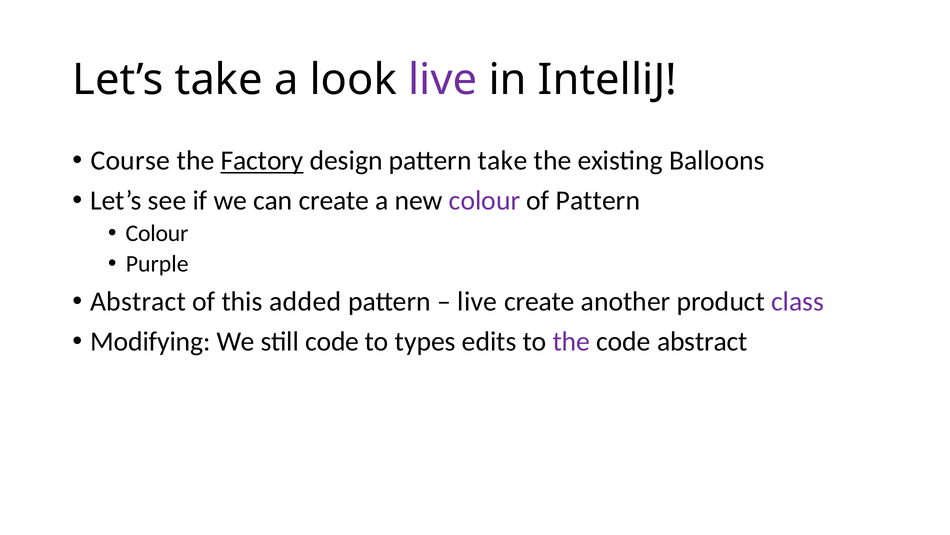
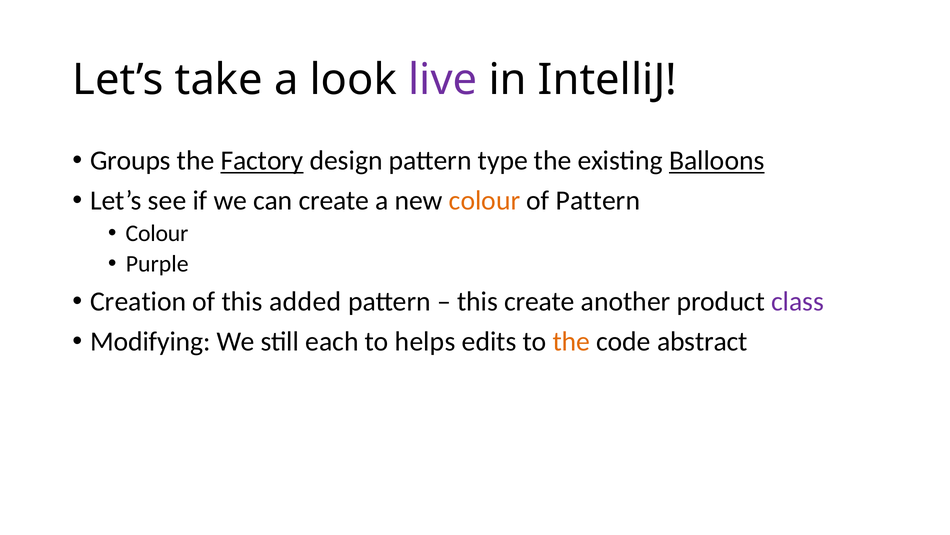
Course: Course -> Groups (131, 161)
pattern take: take -> type (503, 161)
Balloons underline: none -> present (717, 161)
colour colour: purple -> orange (485, 200)
Abstract: Abstract -> Creation (138, 301)
live: live -> this (478, 301)
still code: code -> each (332, 341)
types: types -> helps (425, 341)
the colour: purple -> orange (571, 341)
